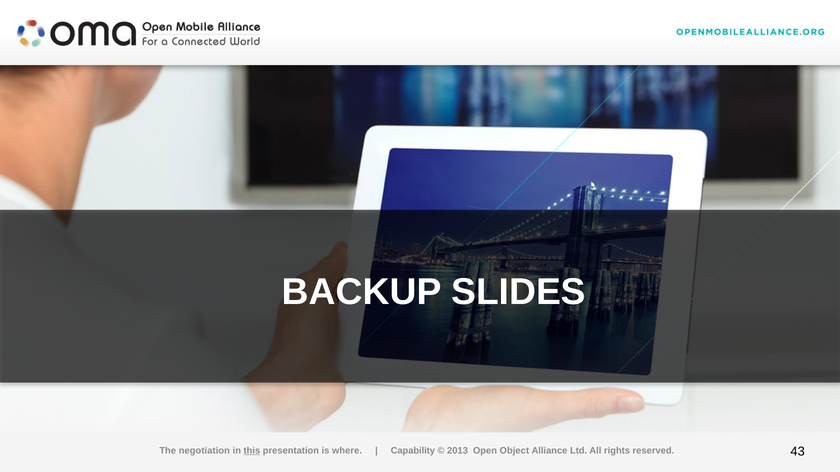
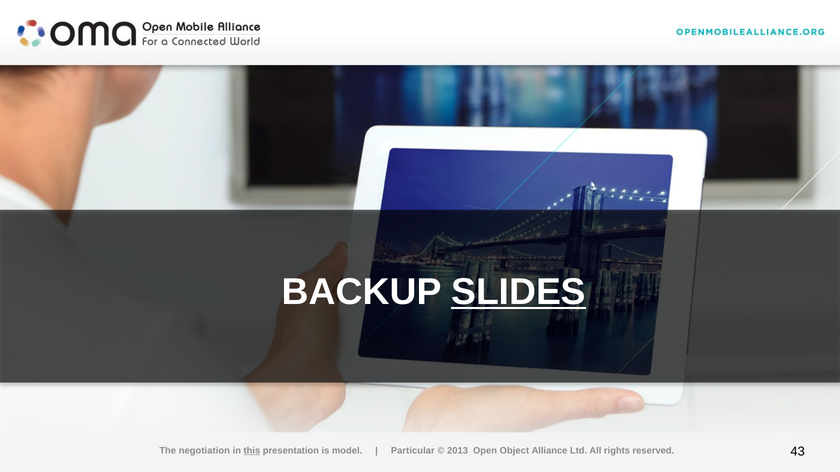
SLIDES underline: none -> present (518, 292)
where: where -> model (347, 451)
Capability: Capability -> Particular (413, 451)
